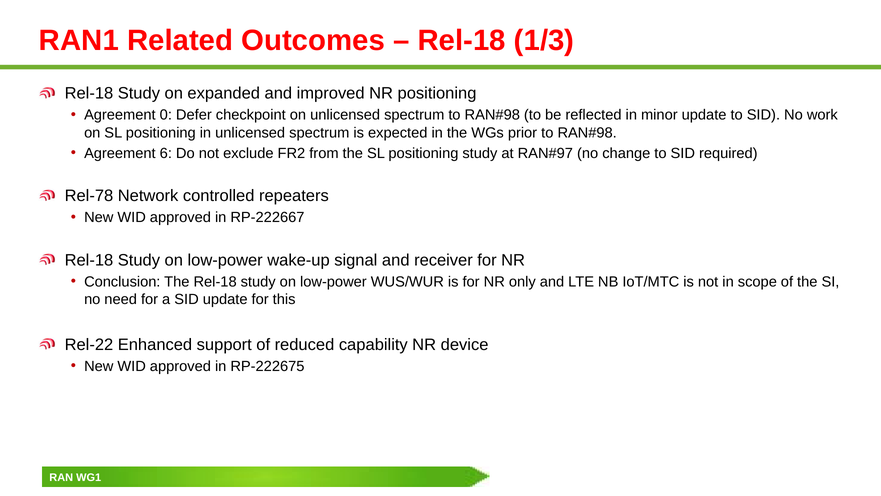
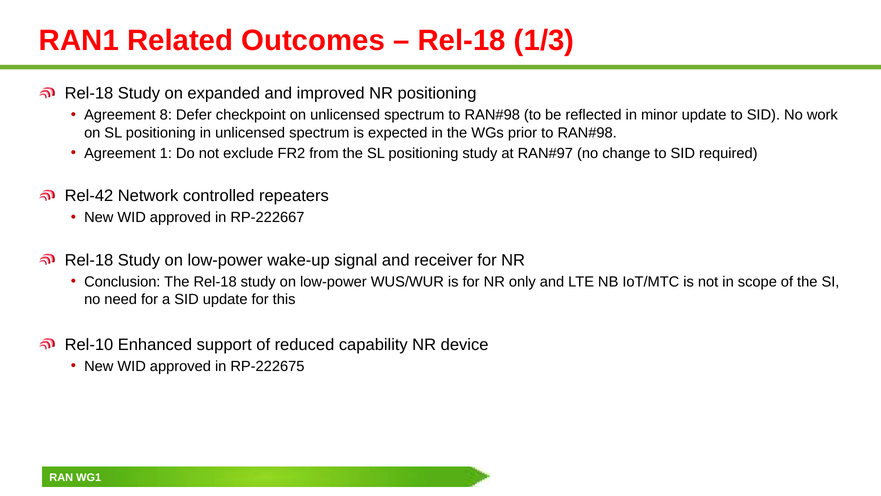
0: 0 -> 8 (166, 115)
6: 6 -> 1 (166, 153)
Rel-78: Rel-78 -> Rel-42 (89, 196)
Rel-22: Rel-22 -> Rel-10 (89, 344)
